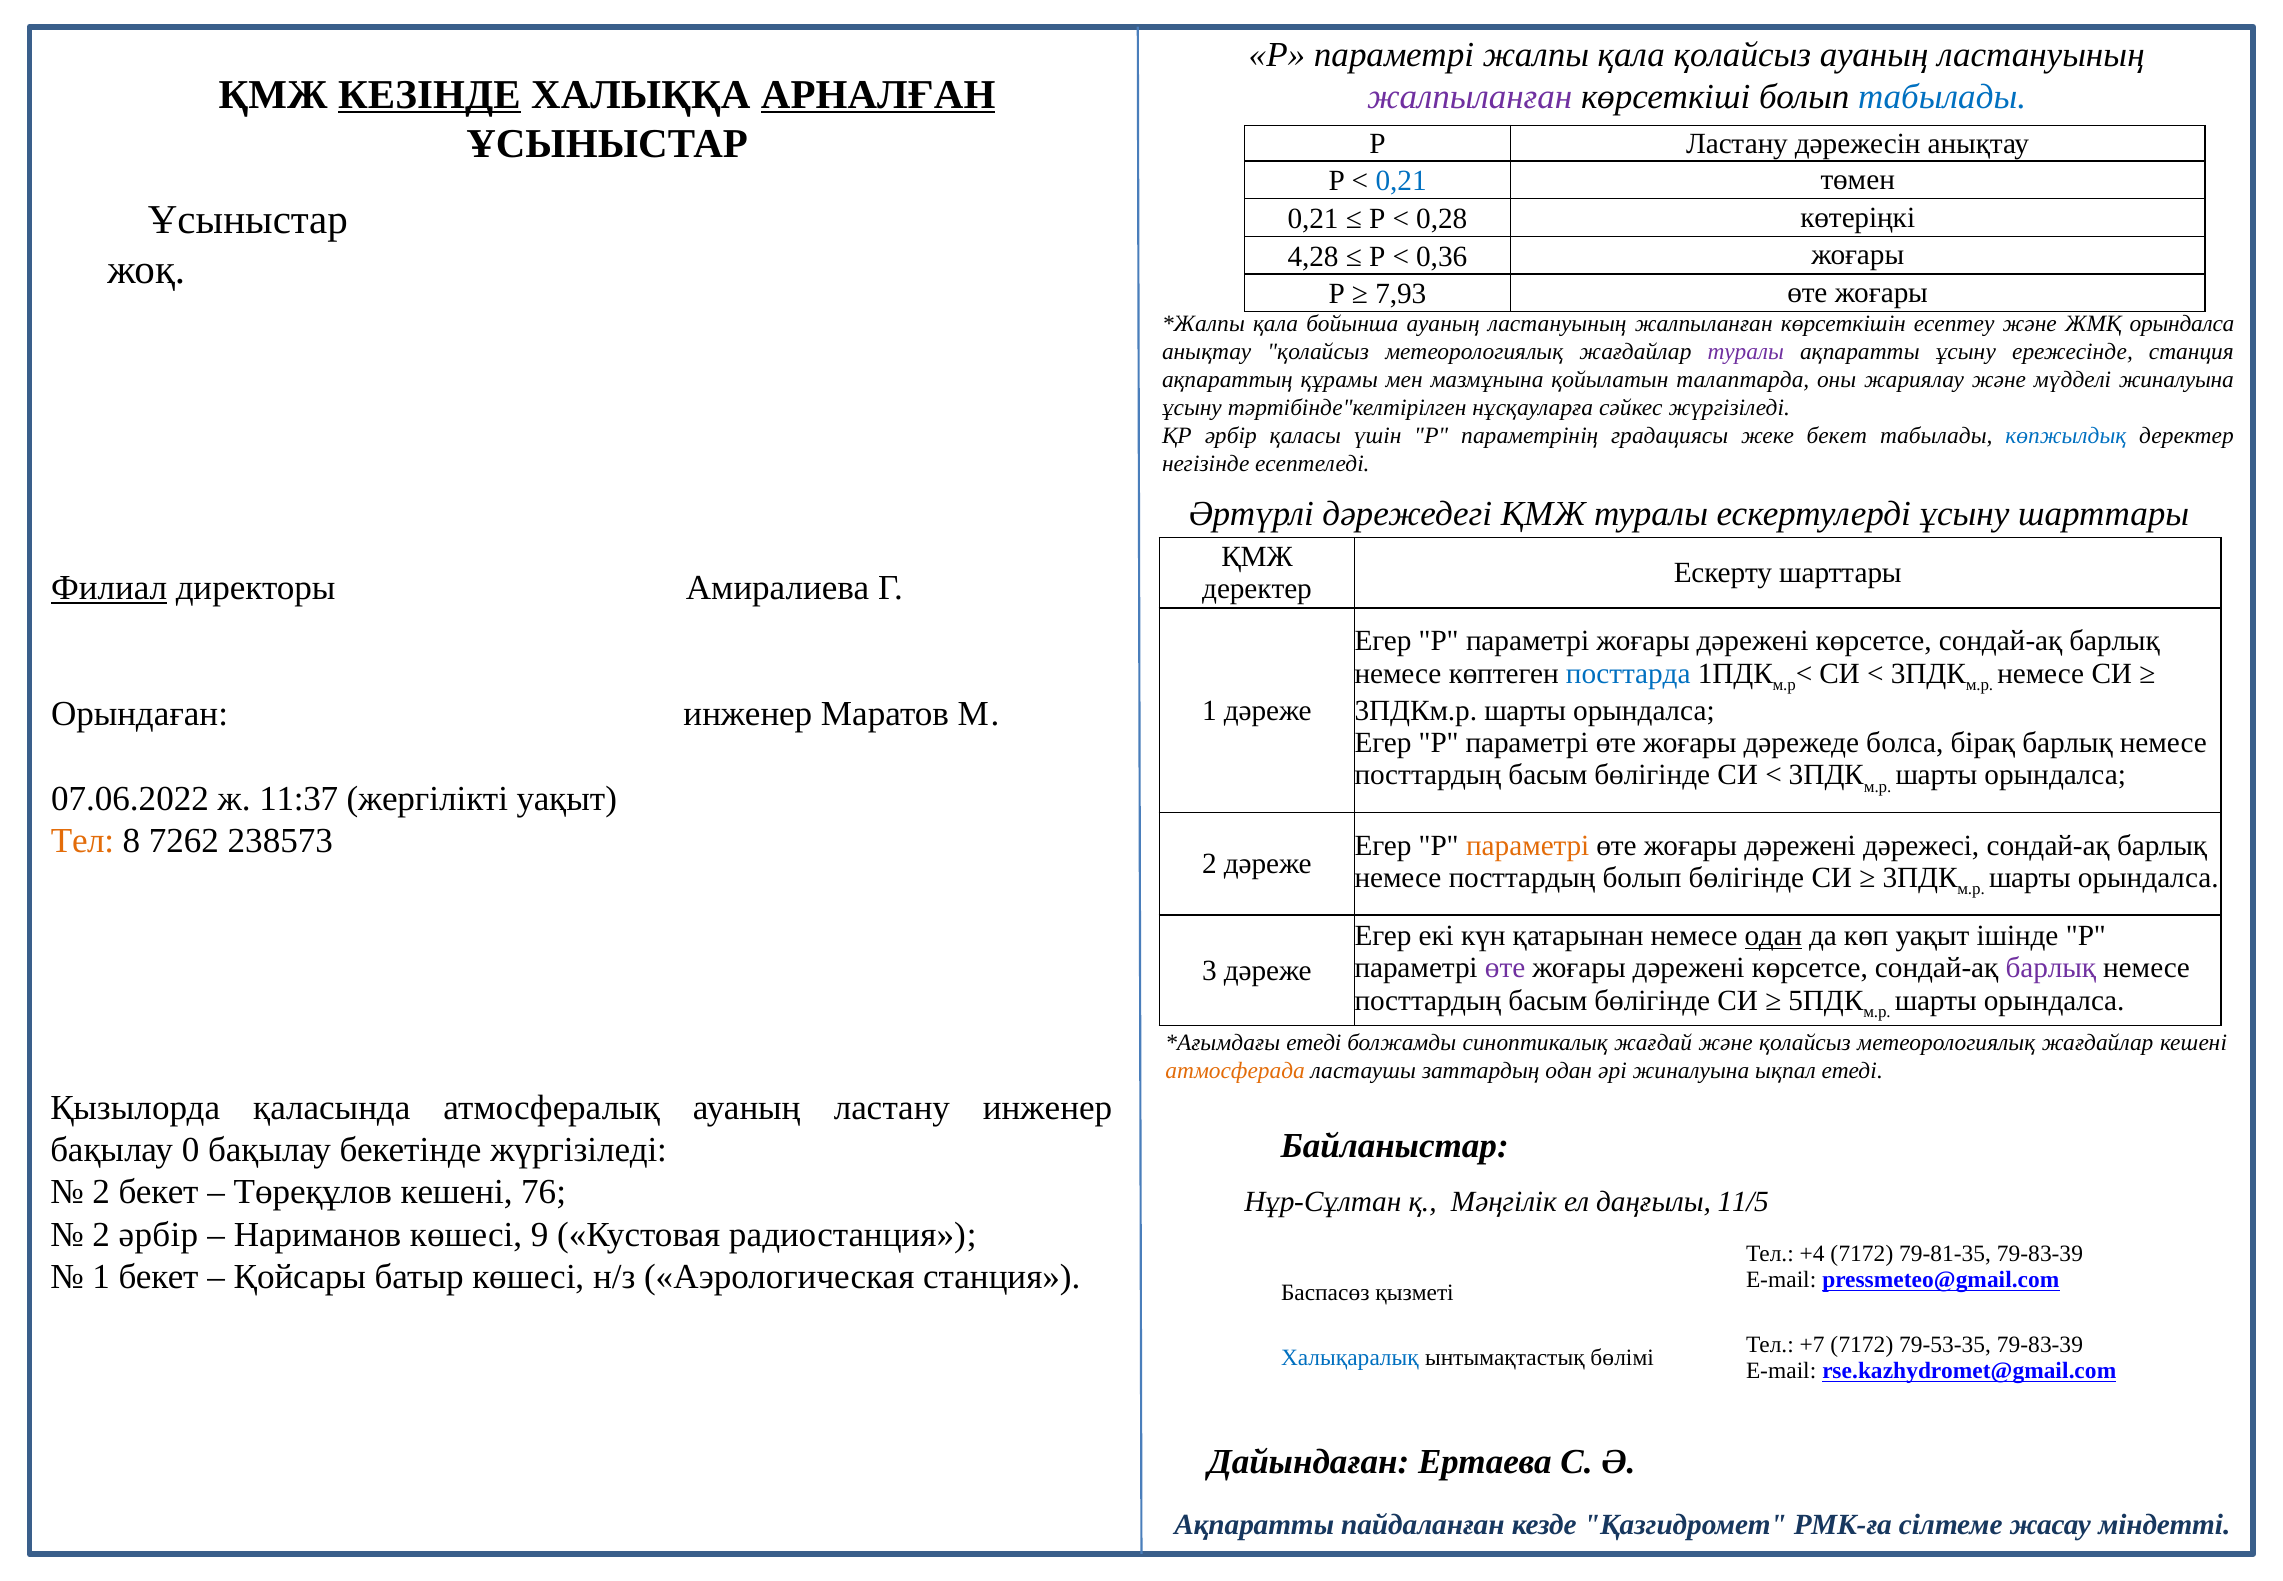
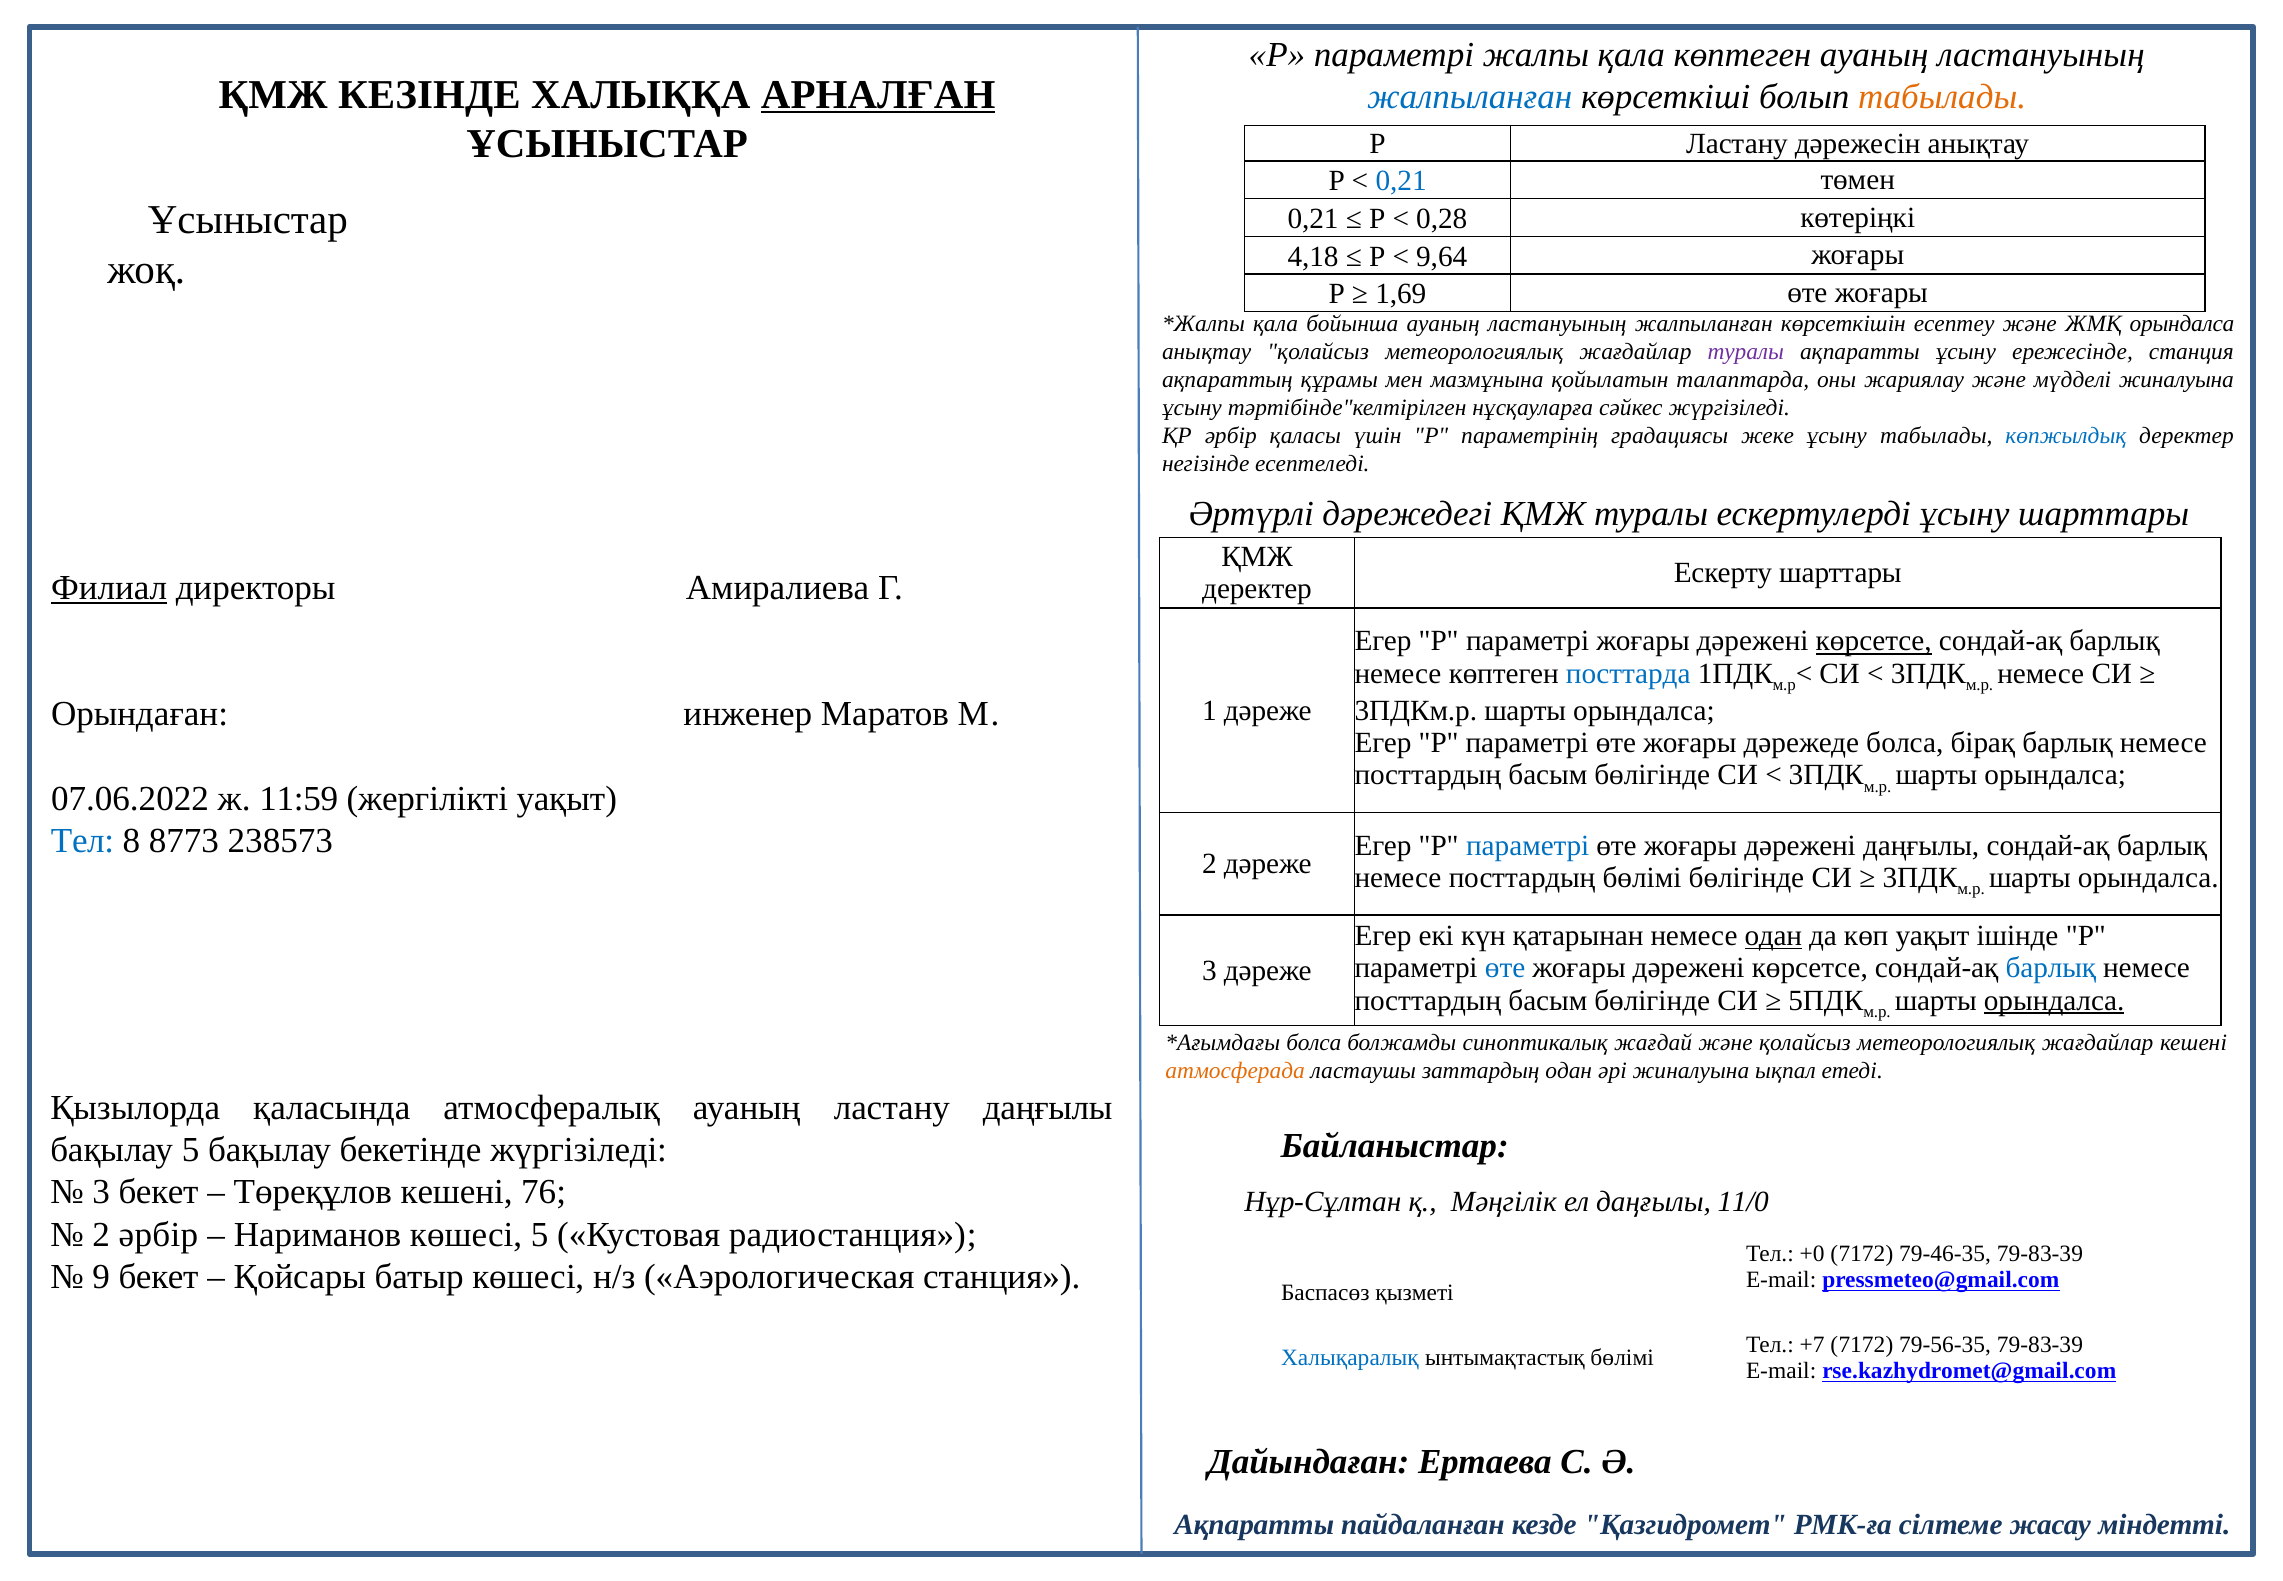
қала қолайсыз: қолайсыз -> көптеген (1742, 55)
КЕЗІНДЕ underline: present -> none (429, 94)
жалпыланған colour: purple -> blue (1470, 97)
табылады colour: blue -> orange (1942, 97)
4,28: 4,28 -> 4,18 (1313, 256)
0,36: 0,36 -> 9,64 (1442, 256)
7,93: 7,93 -> 1,69 (1401, 294)
жеке бекет: бекет -> ұсыну (1837, 436)
көрсетсе underline: none -> present (1874, 641)
11:37: 11:37 -> 11:59 (299, 798)
Тел colour: orange -> blue (83, 840)
7262: 7262 -> 8773 (184, 840)
параметрі colour: orange -> blue (1528, 845)
дәрежені дәрежесі: дәрежесі -> даңғылы (1921, 845)
посттардың болып: болып -> бөлімі (1642, 878)
өте colour: purple -> blue (1505, 968)
барлық colour: purple -> blue (2051, 968)
орындалса underline: none -> present (2054, 1000)
етеді: етеді -> болса (1314, 1042)
ластану инженер: инженер -> даңғылы (1048, 1108)
бақылау 0: 0 -> 5 (191, 1150)
2: 2 -> 3 (101, 1192)
11/5: 11/5 -> 11/0 (1743, 1201)
көшесі 9: 9 -> 5 (540, 1234)
+4: +4 -> +0 (1812, 1253)
79-81-35: 79-81-35 -> 79-46-35 (1945, 1253)
1: 1 -> 9 (101, 1276)
79-53-35: 79-53-35 -> 79-56-35 (1945, 1345)
